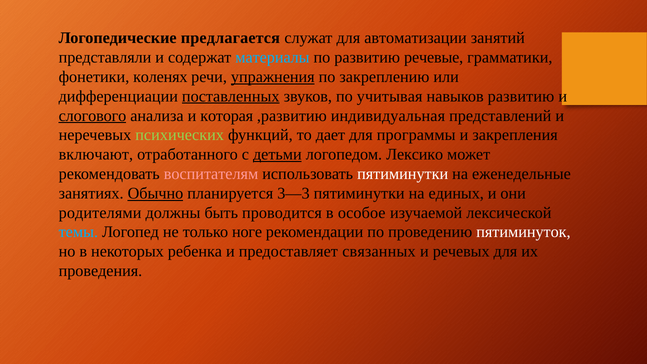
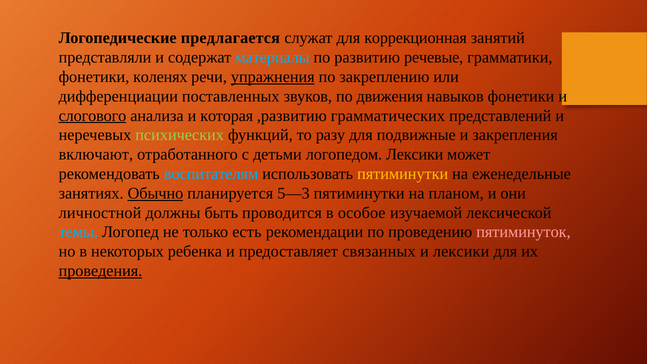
автоматизации: автоматизации -> коррекционная (416, 38)
поставленных underline: present -> none (231, 96)
учитывая: учитывая -> движения (390, 96)
навыков развитию: развитию -> фонетики (521, 96)
индивидуальная: индивидуальная -> грамматических (388, 116)
дает: дает -> разу (330, 135)
программы: программы -> подвижные (416, 135)
детьми underline: present -> none (277, 154)
логопедом Лексико: Лексико -> Лексики (415, 154)
воспитателям colour: pink -> light blue (211, 174)
пятиминутки colour: white -> yellow (403, 174)
3—3: 3—3 -> 5—3 (293, 193)
единых: единых -> планом (456, 193)
родителями: родителями -> личностной (100, 213)
ноге: ноге -> есть (247, 232)
пятиминуток colour: white -> pink (523, 232)
и речевых: речевых -> лексики (461, 252)
проведения underline: none -> present (100, 271)
